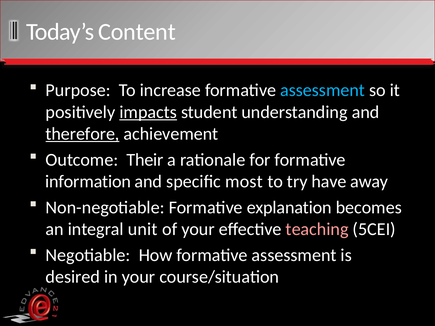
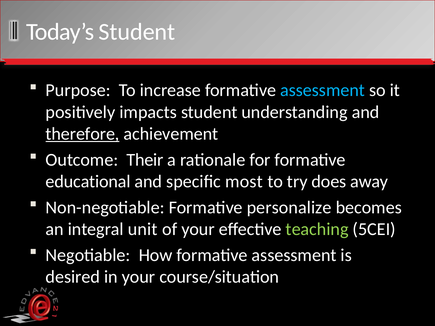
Today’s Content: Content -> Student (137, 32)
impacts underline: present -> none (148, 112)
information: information -> educational (88, 182)
have: have -> does (329, 182)
explanation: explanation -> personalize (289, 208)
teaching colour: pink -> light green (317, 229)
